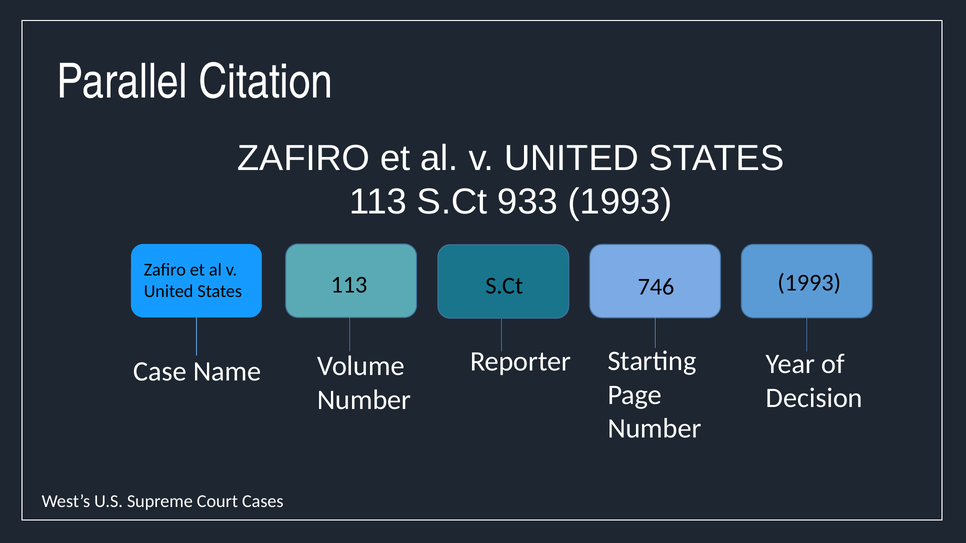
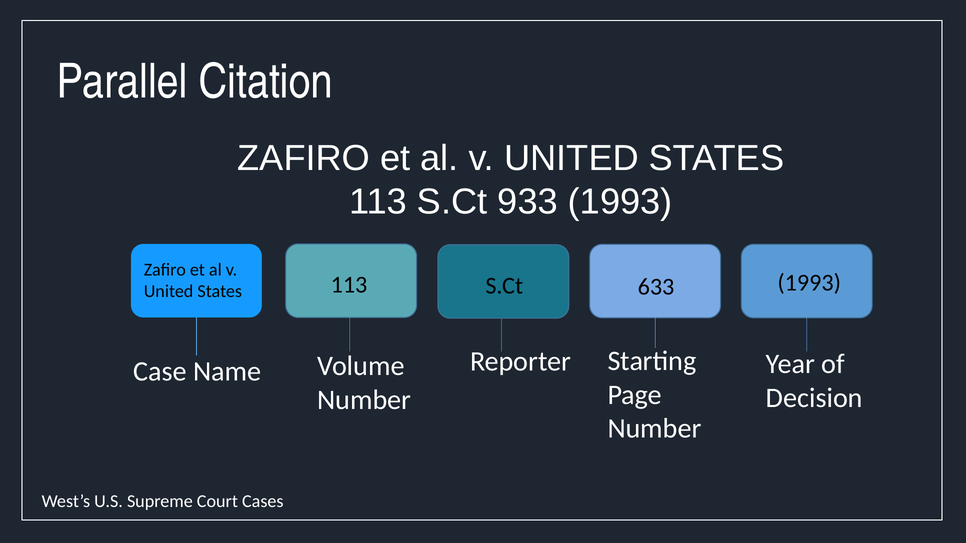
746: 746 -> 633 (656, 287)
